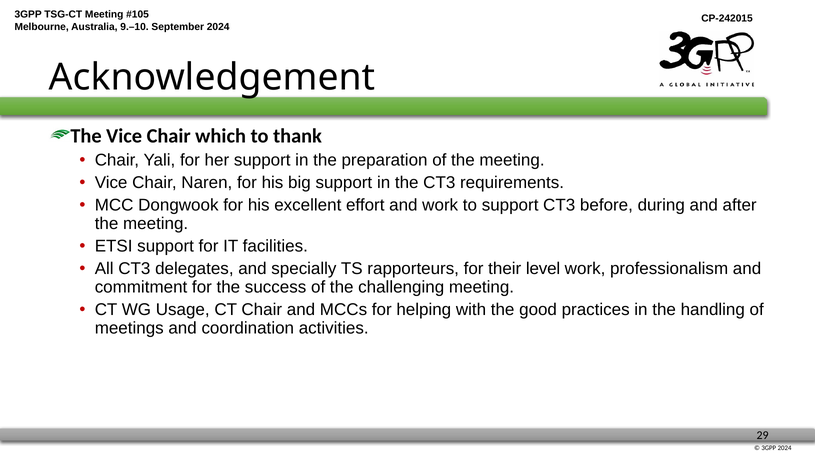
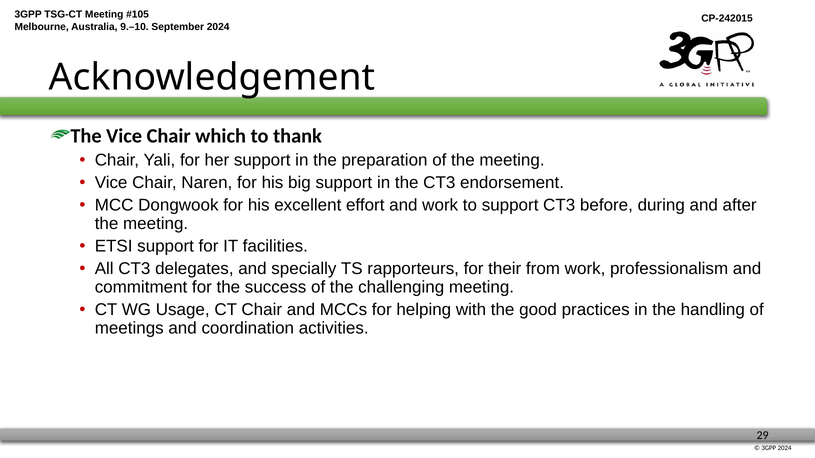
requirements: requirements -> endorsement (512, 183)
level: level -> from (543, 269)
